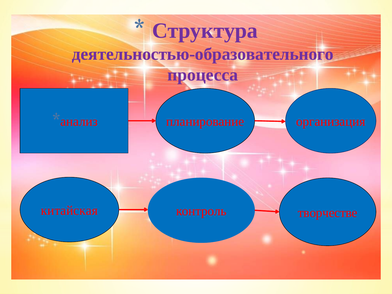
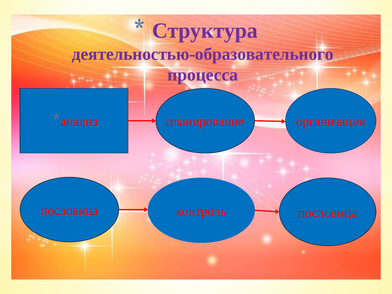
китайская: китайская -> пословица (69, 210)
контроль творчестве: творчестве -> пословица (328, 213)
